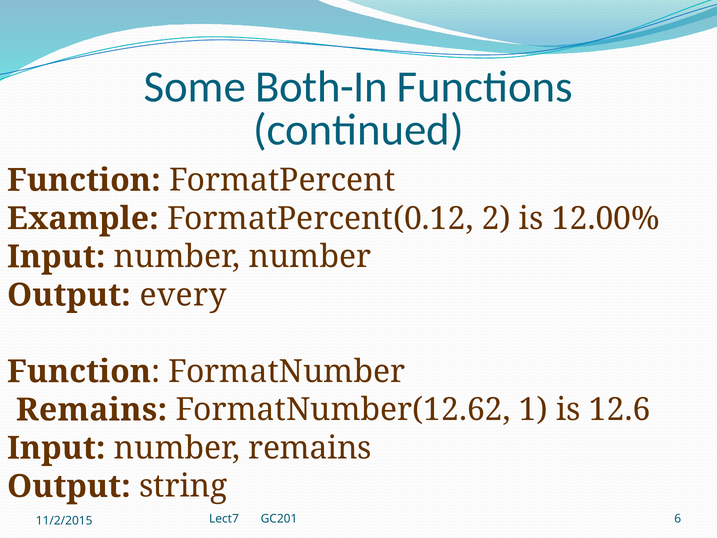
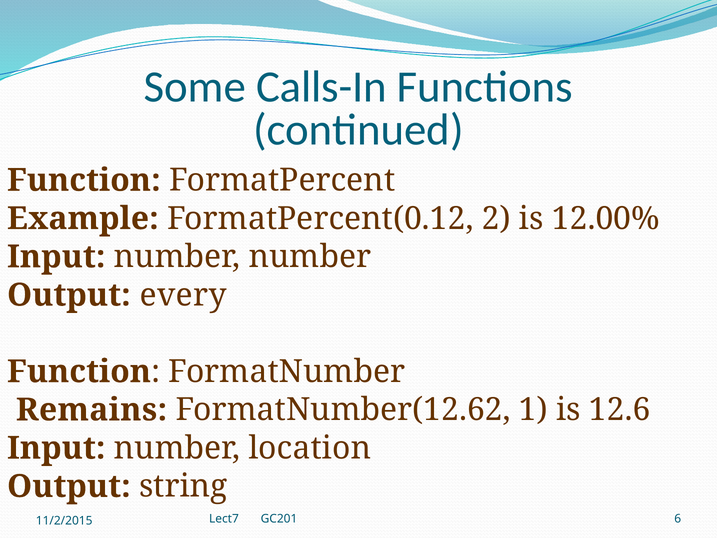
Both-In: Both-In -> Calls-In (321, 87)
number remains: remains -> location (310, 448)
